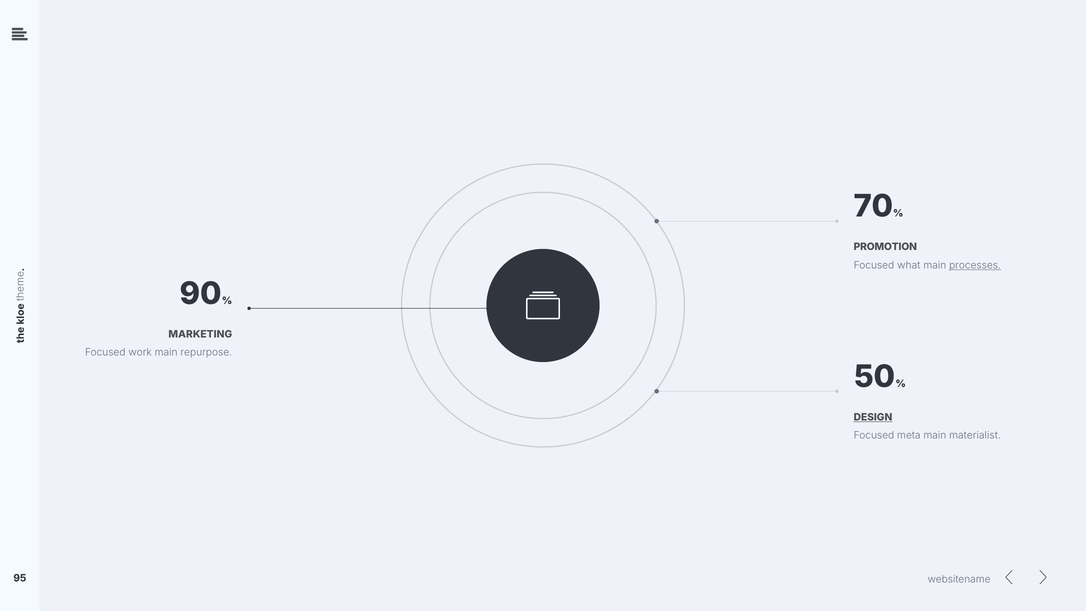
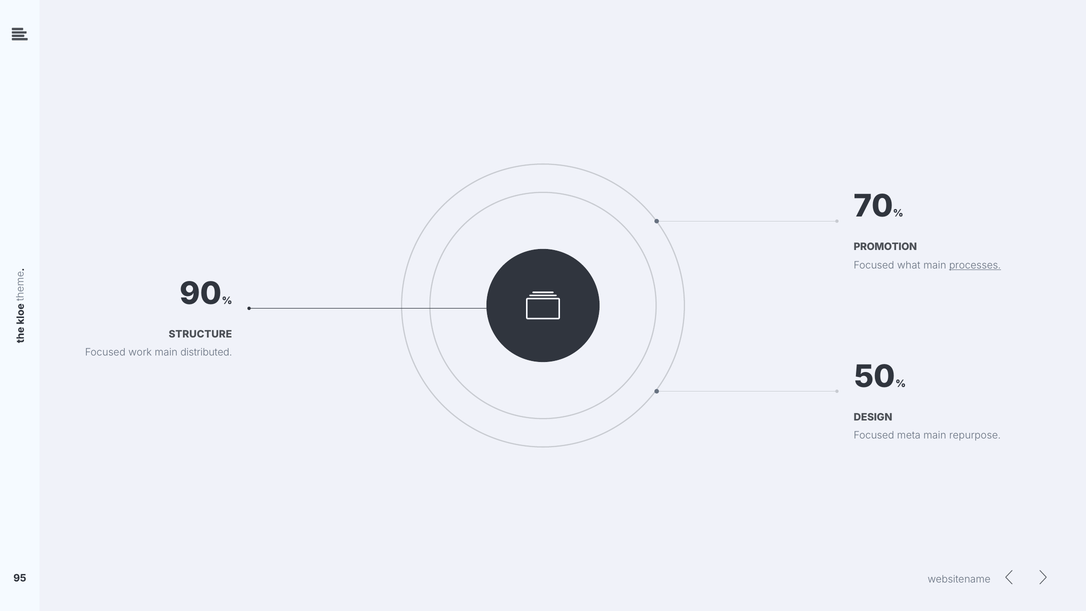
MARKETING: MARKETING -> STRUCTURE (200, 334)
repurpose: repurpose -> distributed (206, 353)
DESIGN underline: present -> none (873, 417)
materialist: materialist -> repurpose (975, 435)
